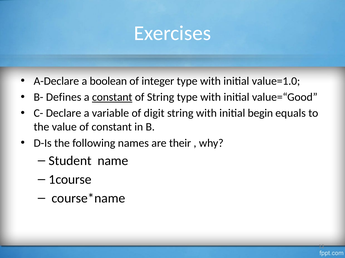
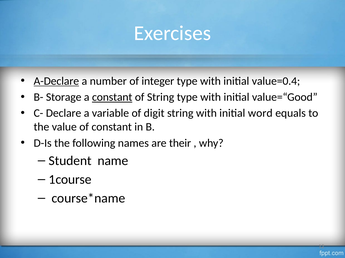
A-Declare underline: none -> present (56, 81)
boolean: boolean -> number (108, 81)
value=1.0: value=1.0 -> value=0.4 (276, 81)
Defines: Defines -> Storage (64, 97)
begin: begin -> word (260, 114)
